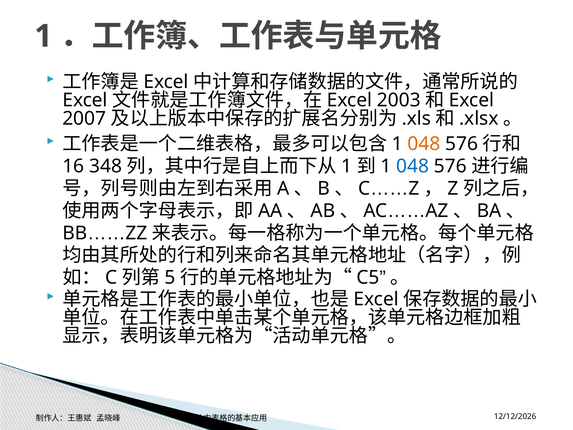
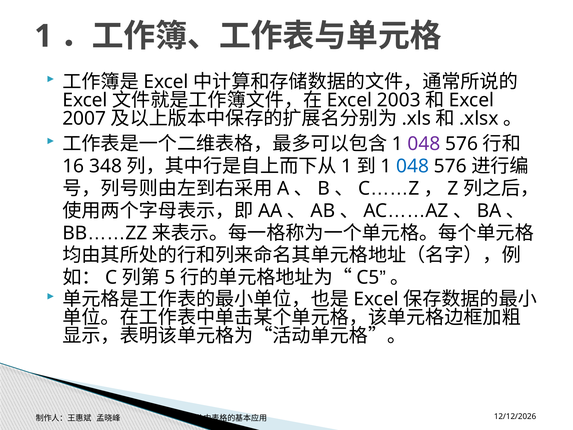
048 colour: orange -> purple (424, 144)
